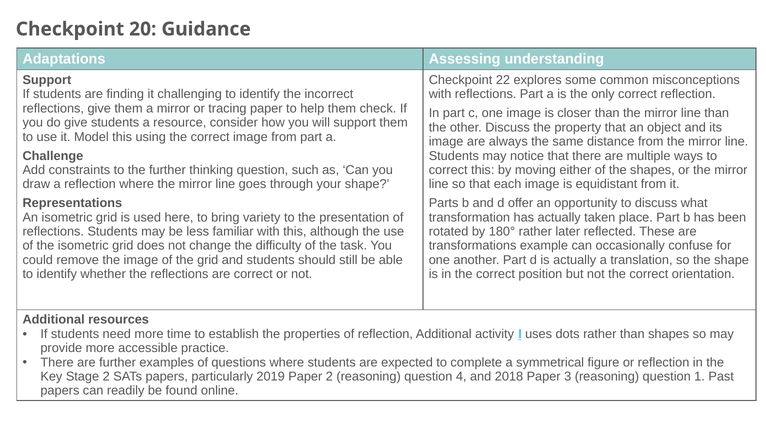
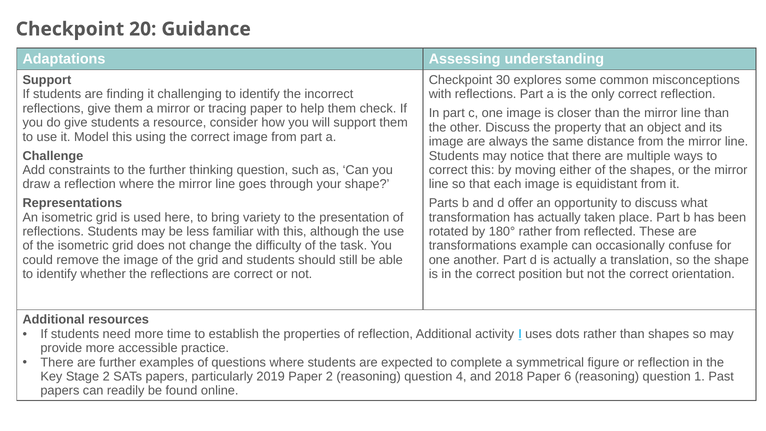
22: 22 -> 30 (503, 80)
rather later: later -> from (568, 231)
3: 3 -> 6 (568, 376)
